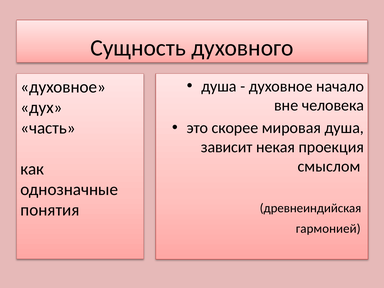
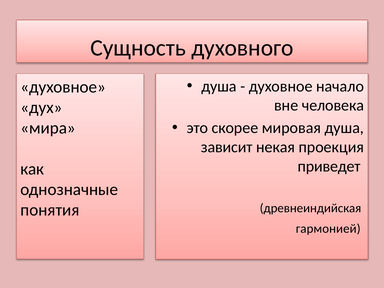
часть: часть -> мира (48, 128)
смыслом: смыслом -> приведет (329, 166)
